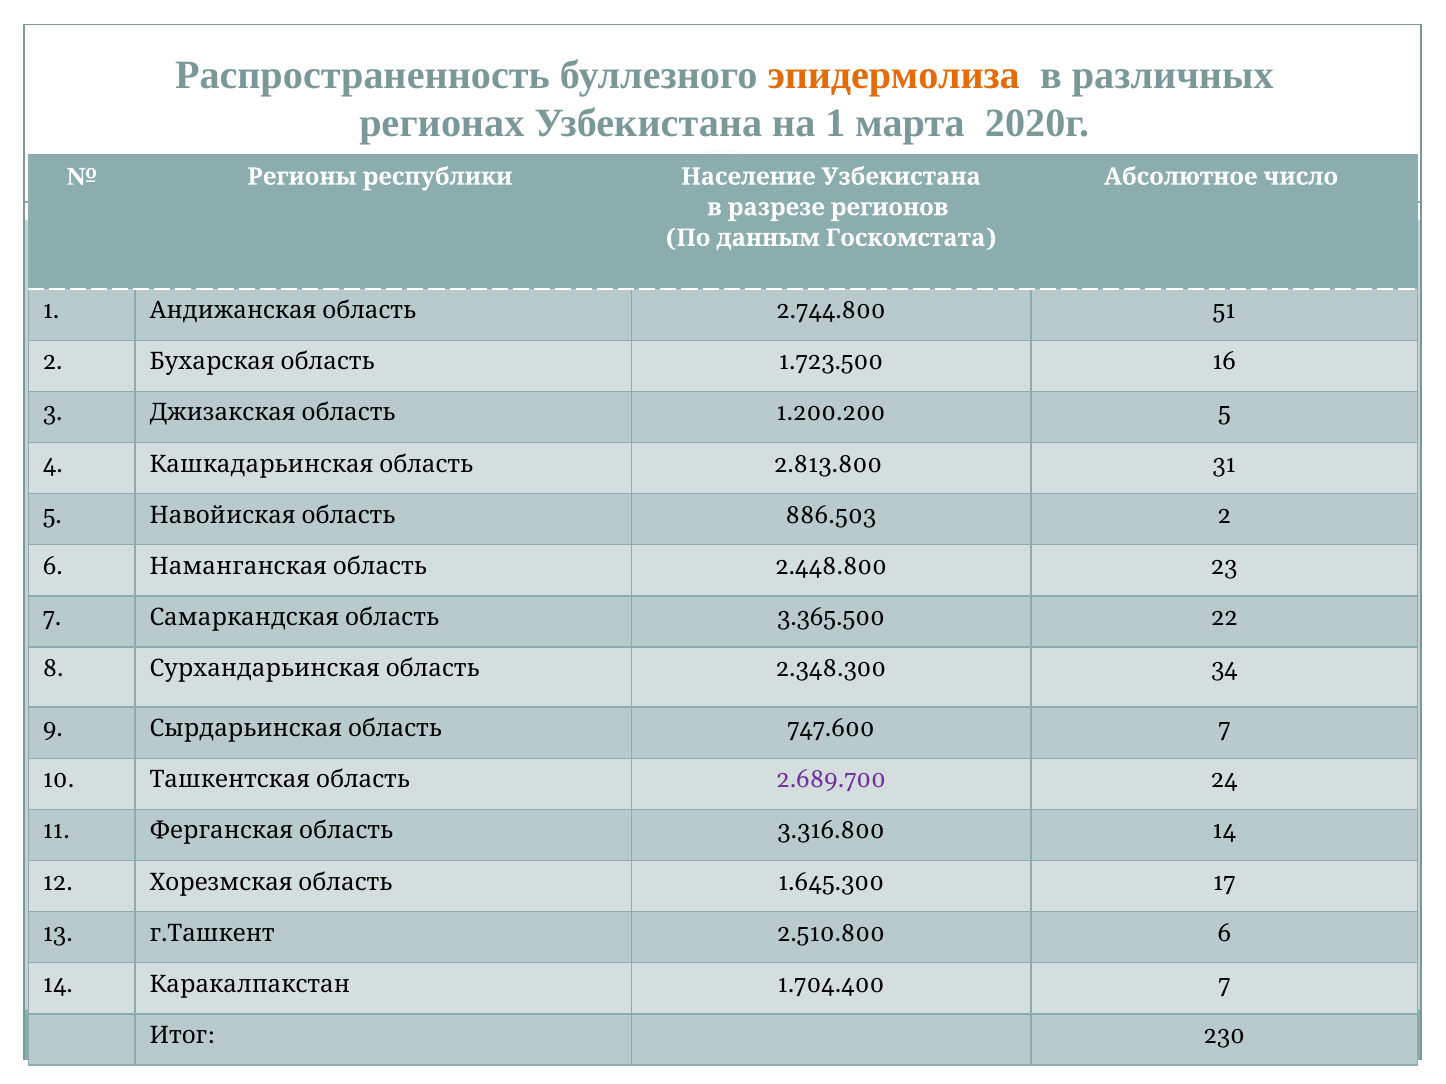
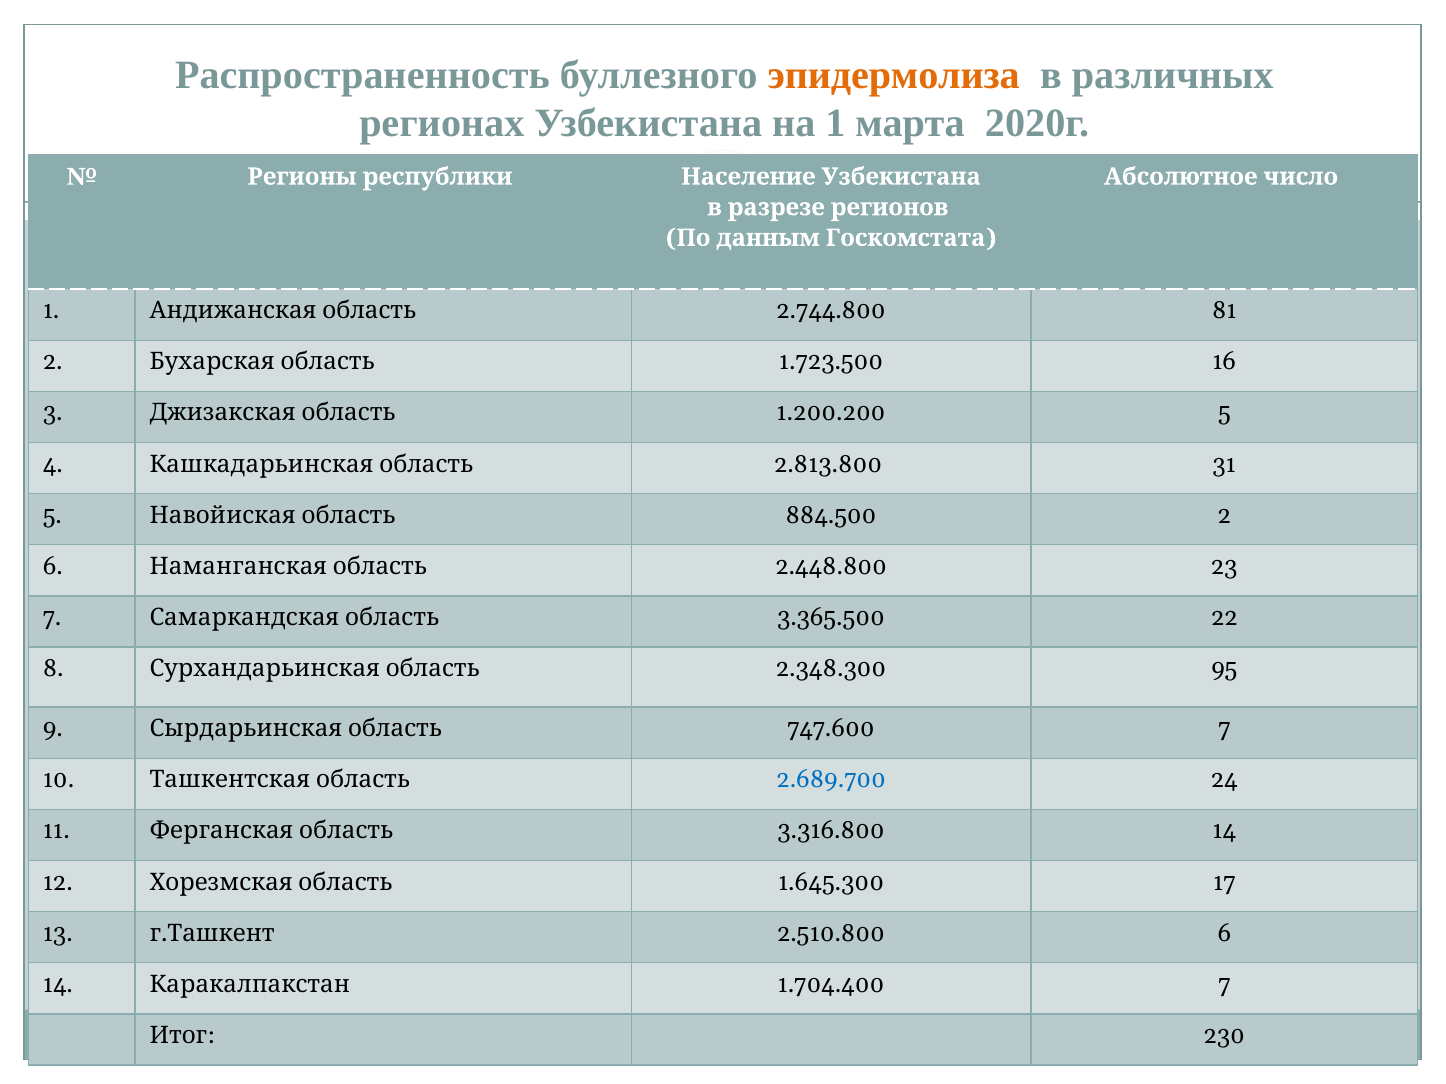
51: 51 -> 81 (1224, 311)
886.503: 886.503 -> 884.500 (831, 516)
34: 34 -> 95 (1224, 669)
2.689.700 colour: purple -> blue (831, 780)
